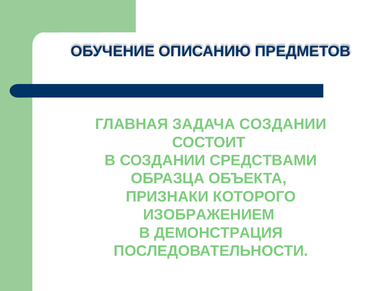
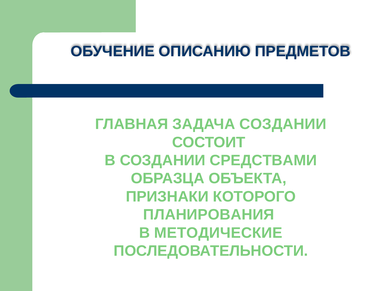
ИЗОБРАЖЕНИЕМ: ИЗОБРАЖЕНИЕМ -> ПЛАНИРОВАНИЯ (209, 215)
ДЕМОНСТРАЦИЯ: ДЕМОНСТРАЦИЯ -> МЕТОДИЧЕСКИЕ (218, 233)
